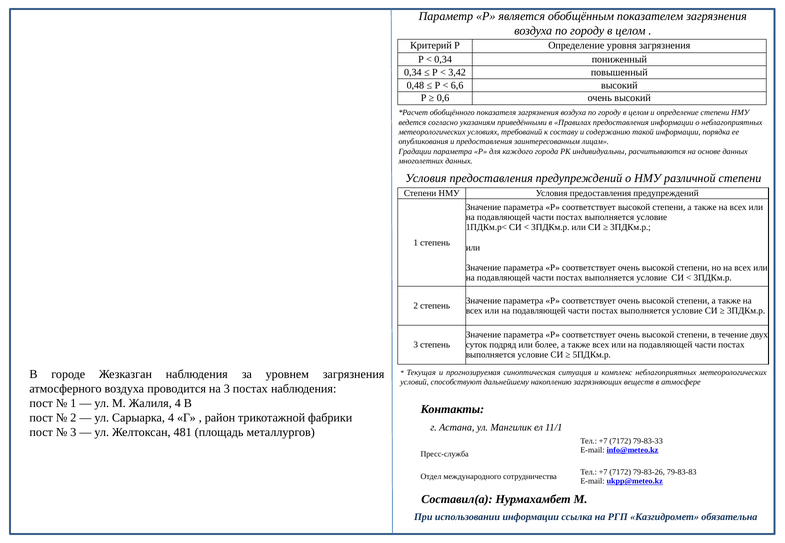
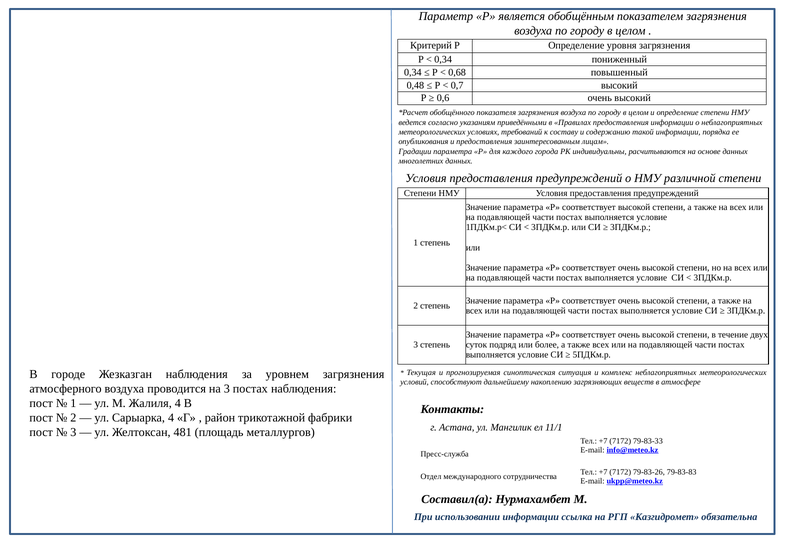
3,42: 3,42 -> 0,68 (457, 72)
6,6: 6,6 -> 0,7 (457, 85)
